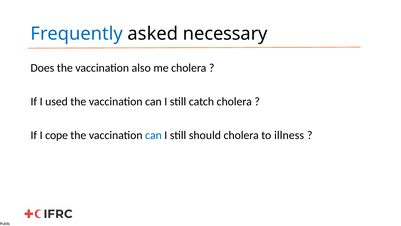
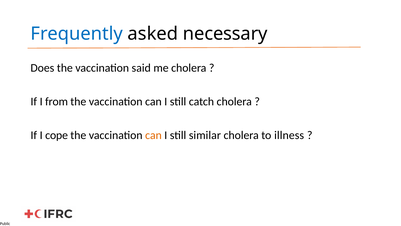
also: also -> said (141, 68)
used: used -> from (57, 101)
can colour: blue -> orange (153, 135)
should: should -> similar (205, 135)
